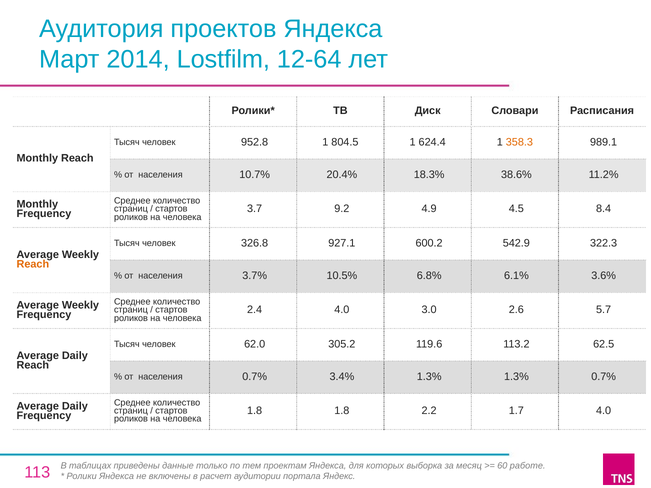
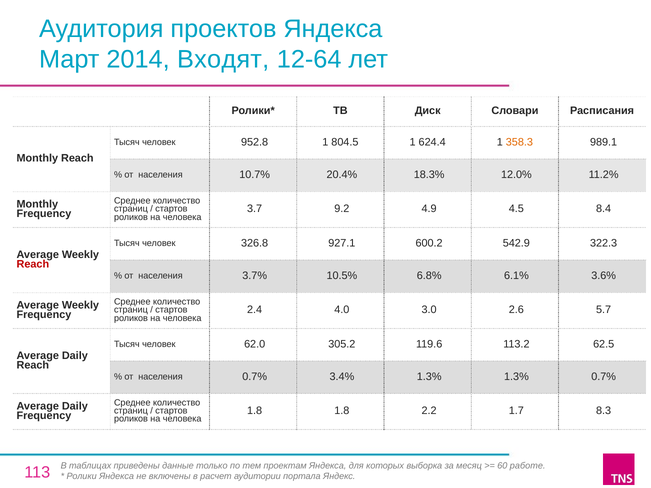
Lostfilm: Lostfilm -> Входят (223, 59)
38.6%: 38.6% -> 12.0% (516, 175)
Reach colour: orange -> red (33, 264)
1.7 4.0: 4.0 -> 8.3 (604, 411)
